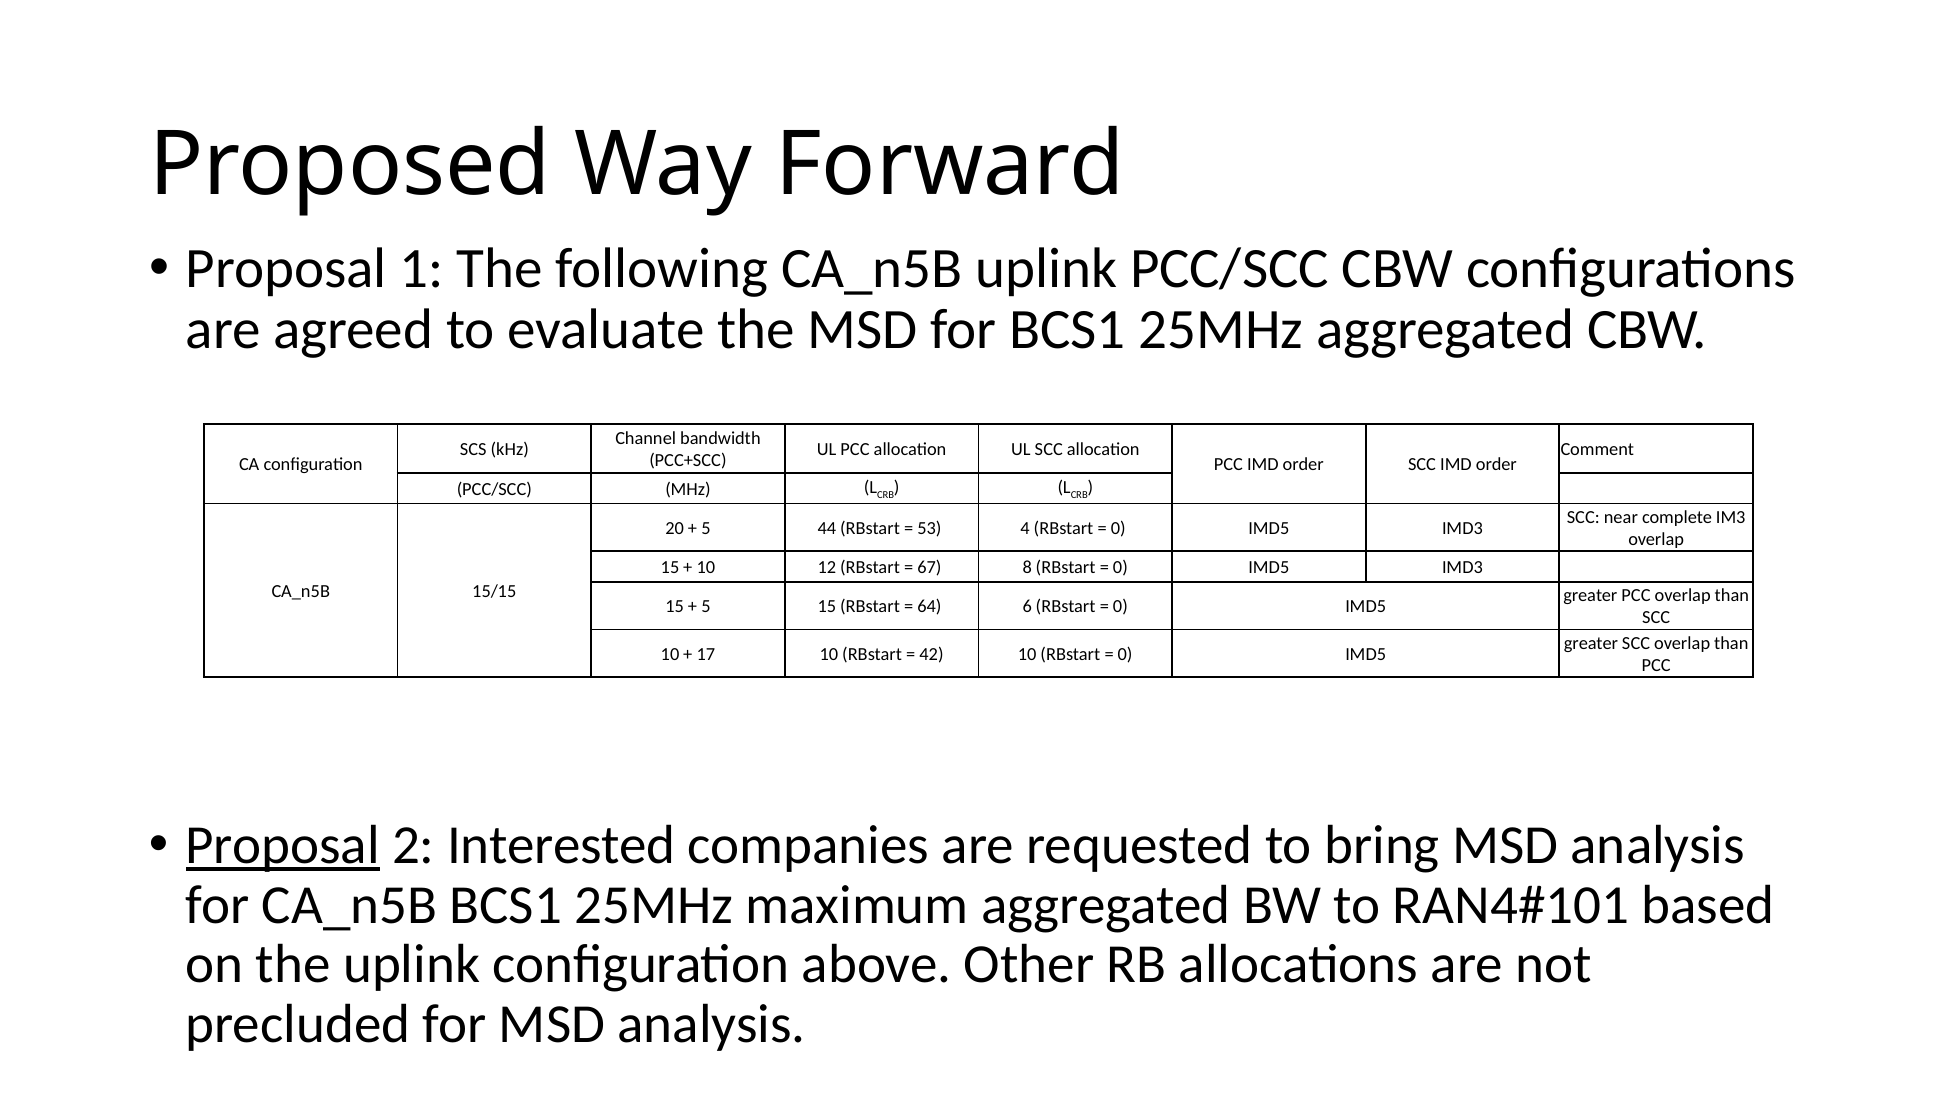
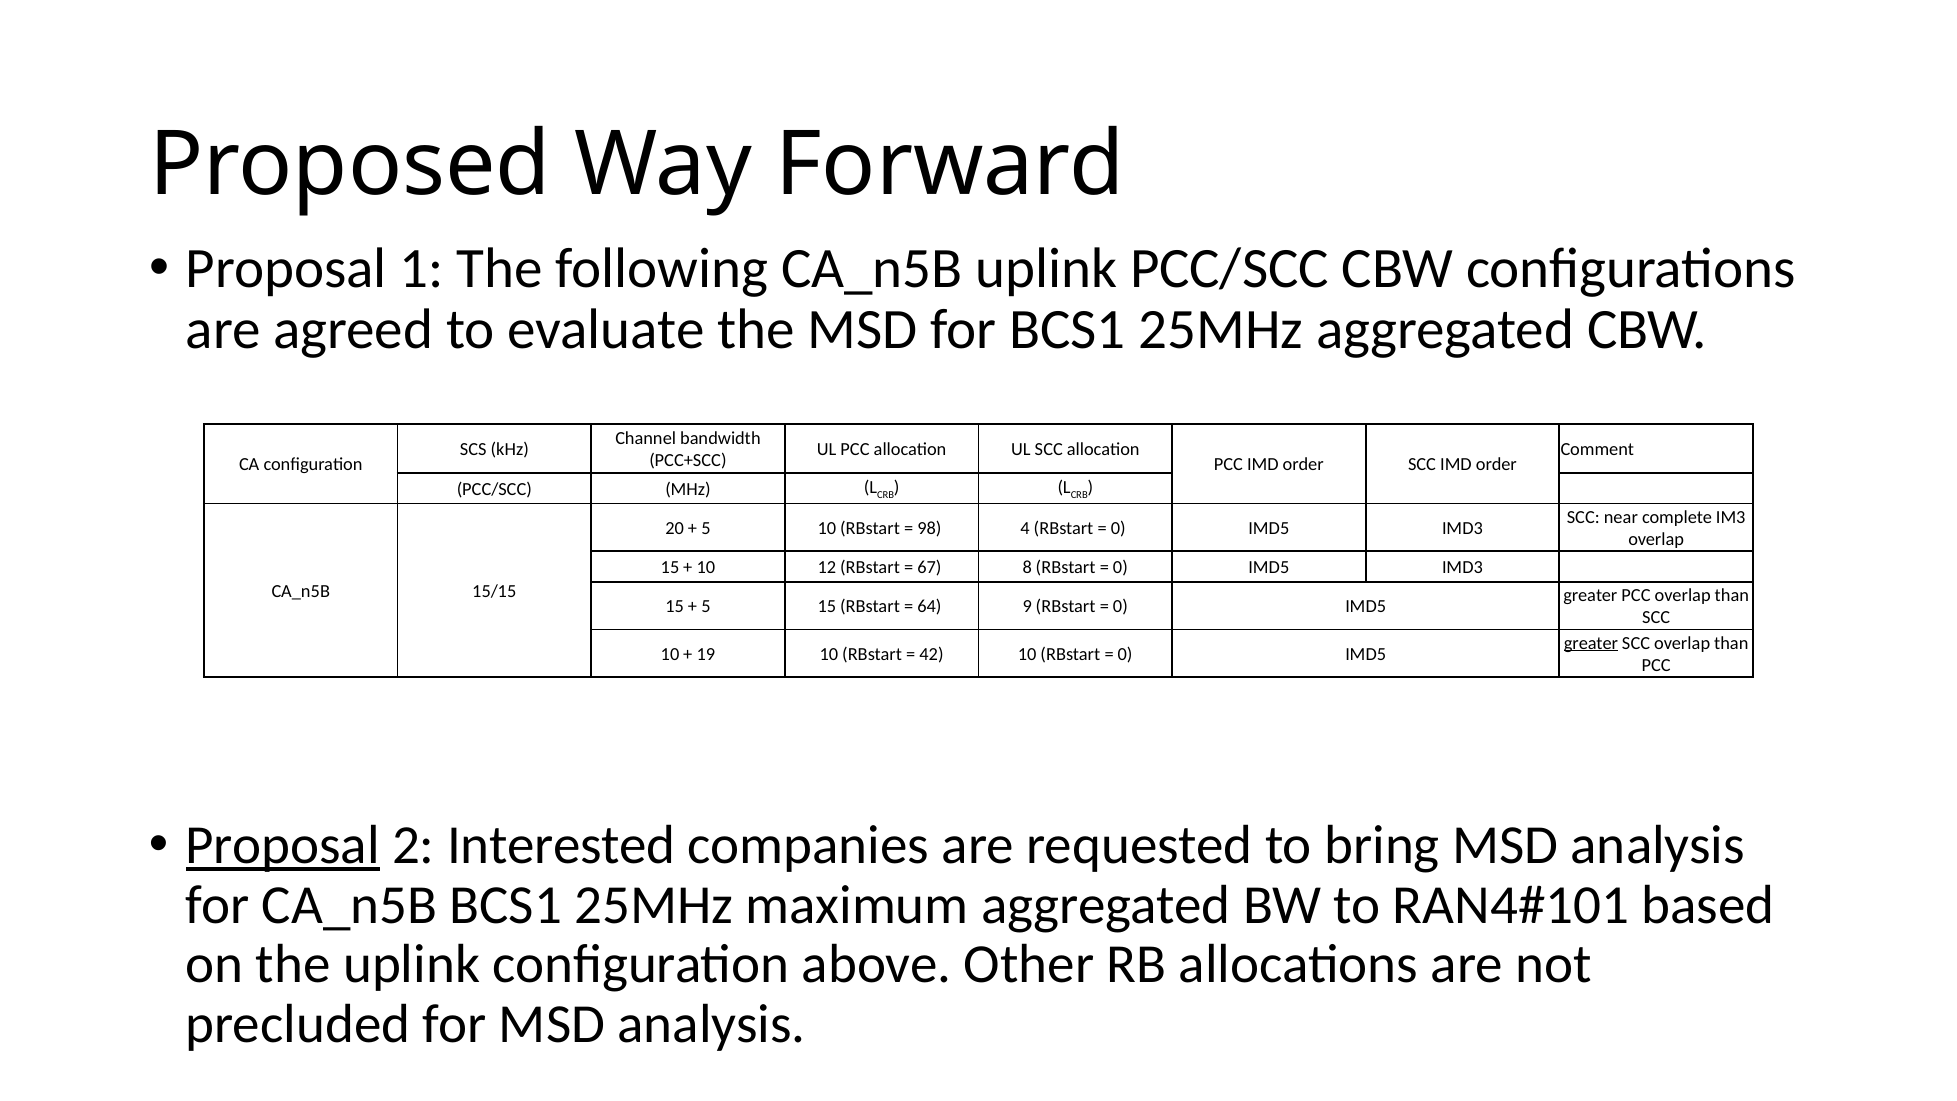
5 44: 44 -> 10 (827, 528)
53: 53 -> 98 (929, 528)
6: 6 -> 9 (1027, 606)
greater underline: none -> present (1591, 643)
17: 17 -> 19 (706, 654)
